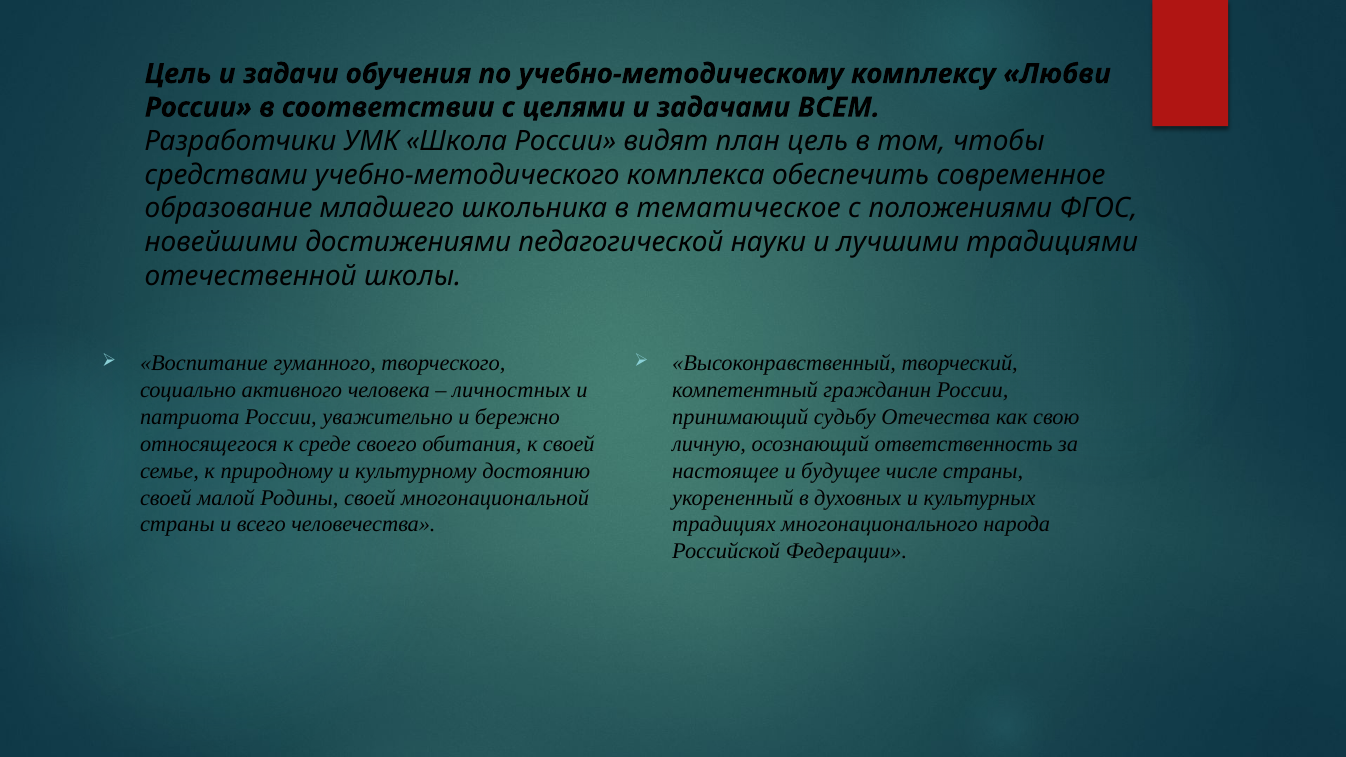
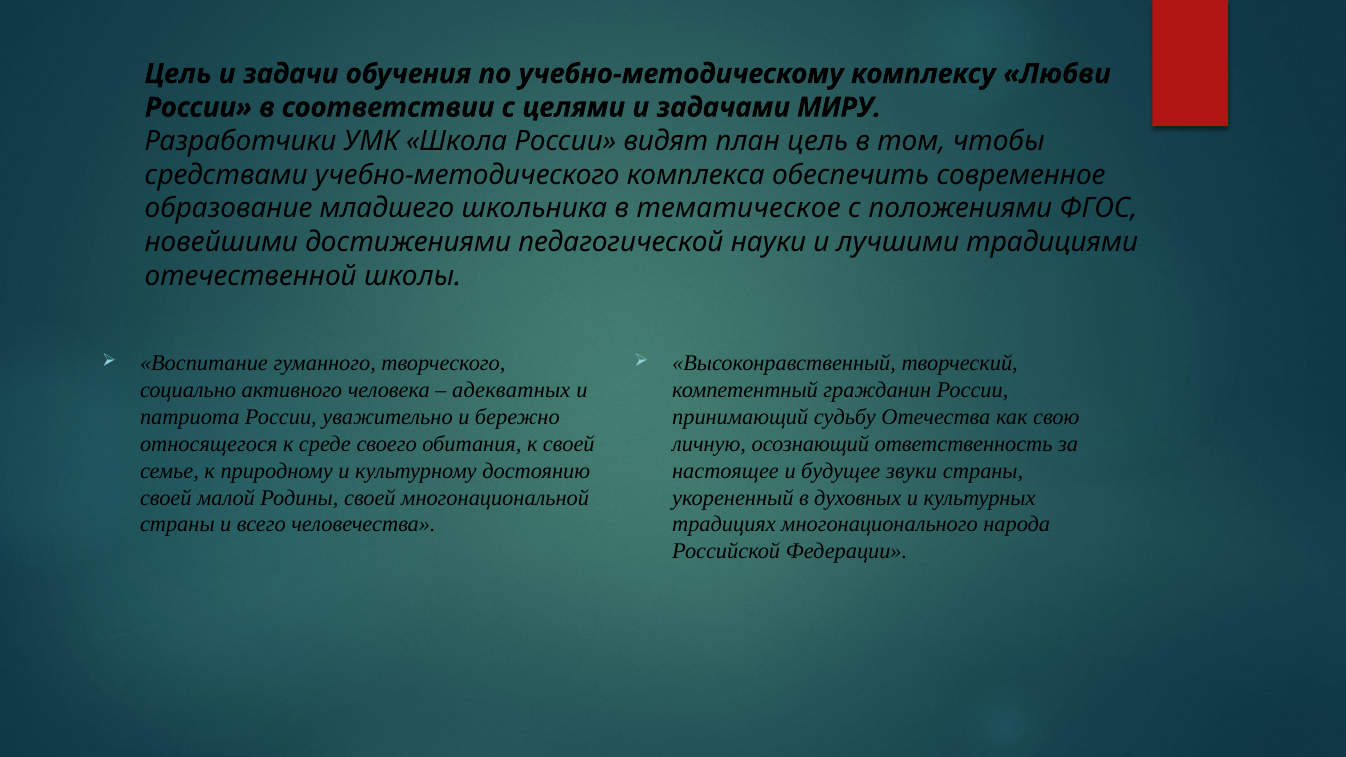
ВСЕМ: ВСЕМ -> МИРУ (839, 108)
личностных: личностных -> адекватных (511, 390)
числе: числе -> звуки (912, 471)
